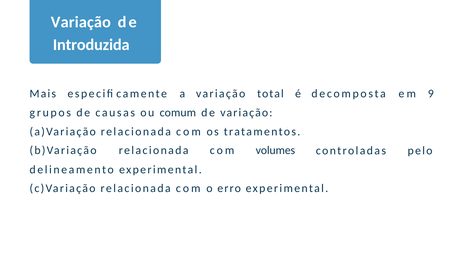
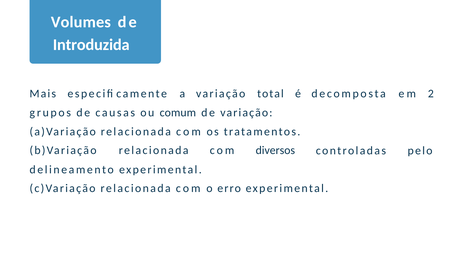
Variação: Variação -> Volumes (81, 22)
9: 9 -> 2 (431, 94)
volumes: volumes -> diversos (275, 150)
